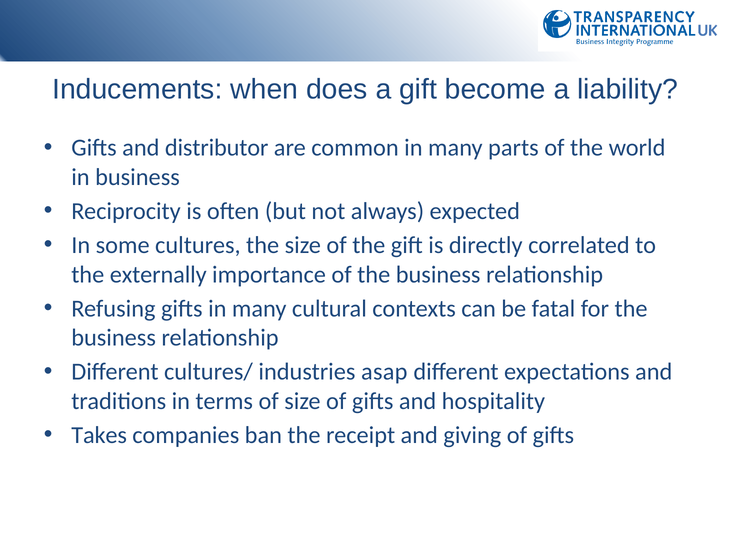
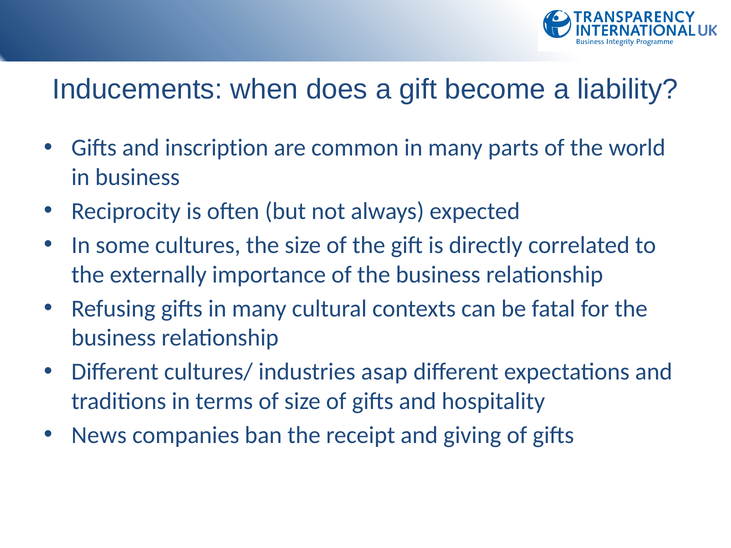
distributor: distributor -> inscription (217, 148)
Takes: Takes -> News (99, 435)
